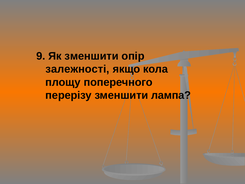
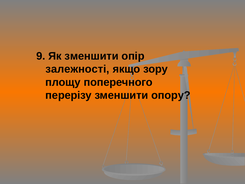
кола: кола -> зору (155, 69)
лампа: лампа -> опору (171, 95)
